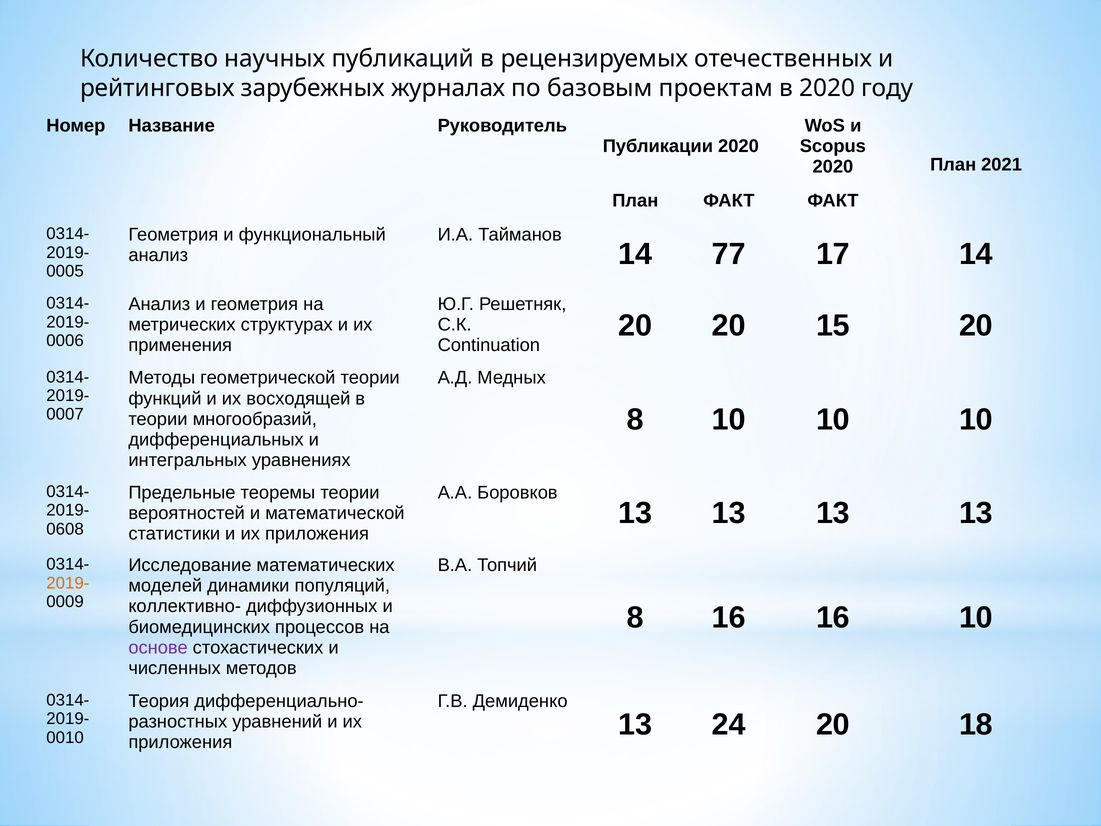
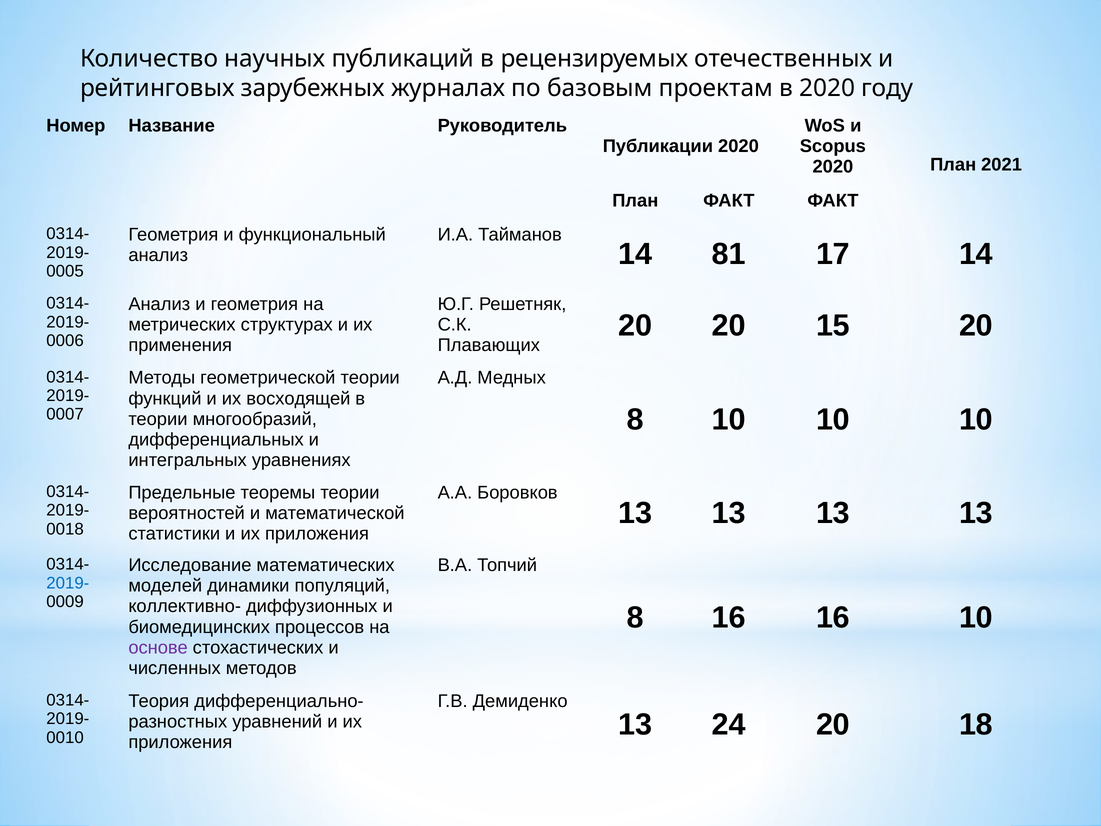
77: 77 -> 81 (729, 254)
Continuation: Continuation -> Плавающих (489, 345)
0608: 0608 -> 0018 (65, 529)
2019- colour: orange -> blue (68, 583)
